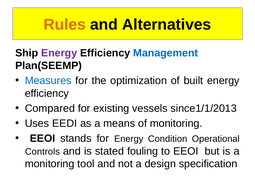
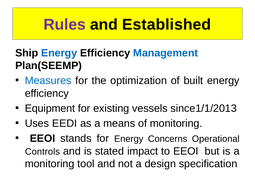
Rules colour: orange -> purple (65, 25)
Alternatives: Alternatives -> Established (167, 25)
Energy colour: purple -> blue (59, 53)
Compared: Compared -> Equipment (50, 109)
Condition: Condition -> Concerns (168, 139)
fouling: fouling -> impact (143, 151)
